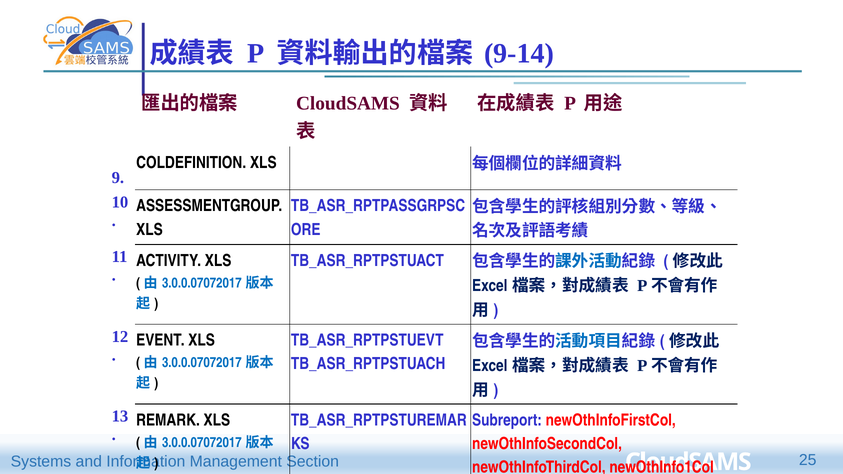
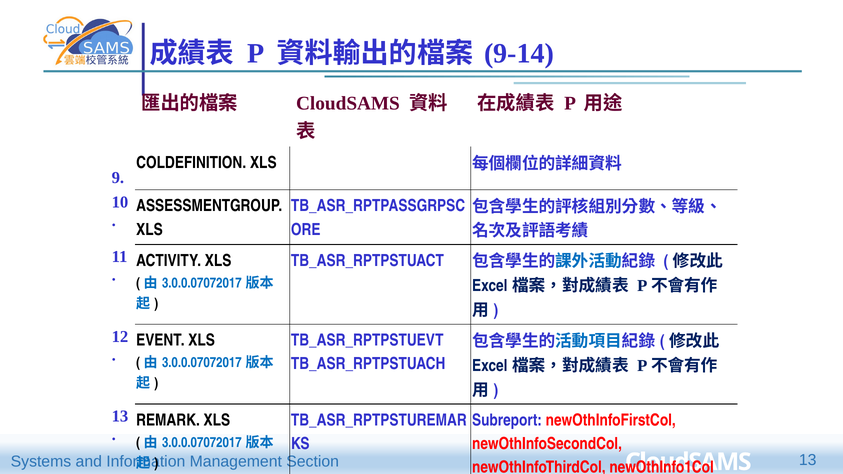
25: 25 -> 13 (808, 460)
